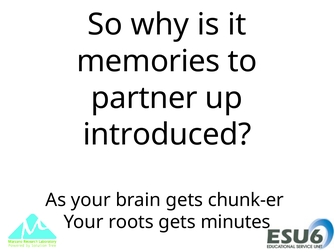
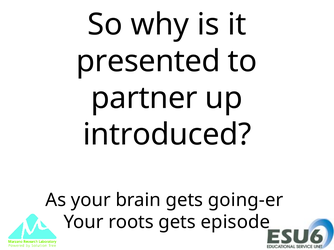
memories: memories -> presented (148, 61)
chunk-er: chunk-er -> going-er (246, 200)
minutes: minutes -> episode (235, 223)
